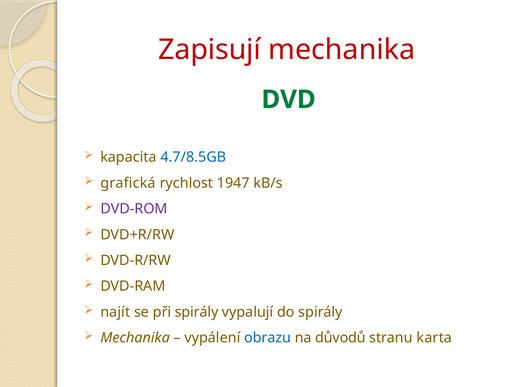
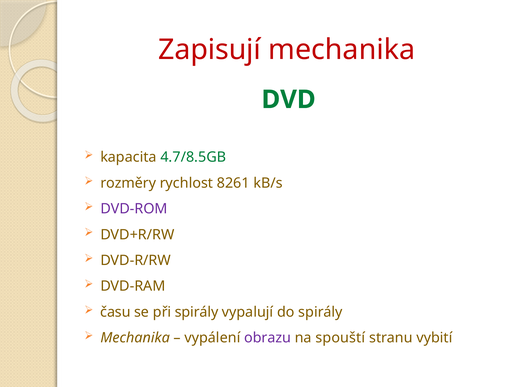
4.7/8.5GB colour: blue -> green (193, 157)
grafická: grafická -> rozměry (128, 183)
1947: 1947 -> 8261 (233, 183)
najít: najít -> času (115, 312)
obrazu colour: blue -> purple (268, 338)
důvodů: důvodů -> spouští (340, 338)
karta: karta -> vybití (434, 338)
